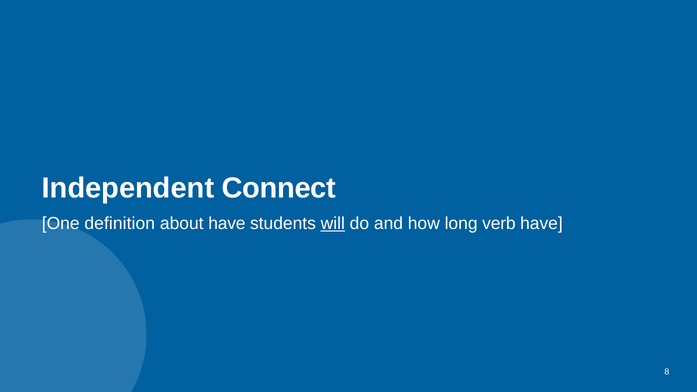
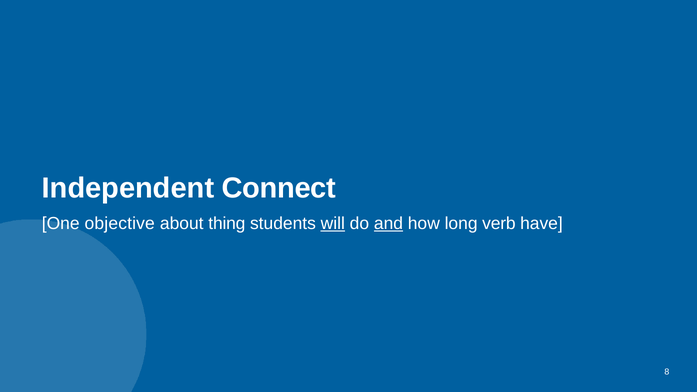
definition: definition -> objective (120, 223)
about have: have -> thing (227, 223)
and underline: none -> present (388, 223)
